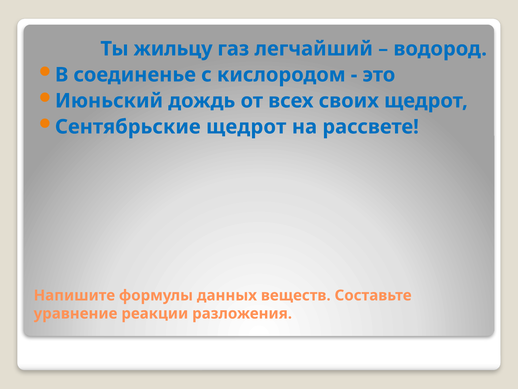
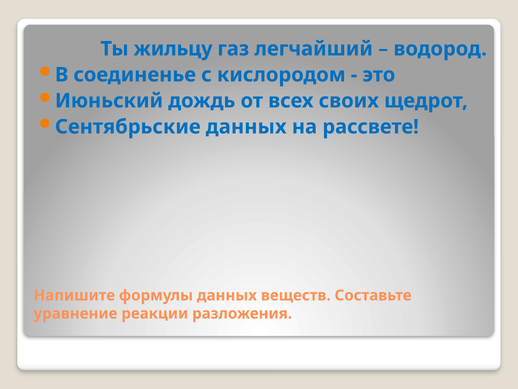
Сентябрьские щедрот: щедрот -> данных (246, 127)
